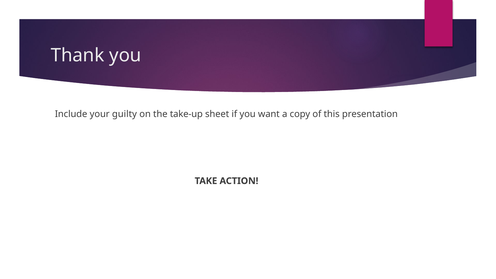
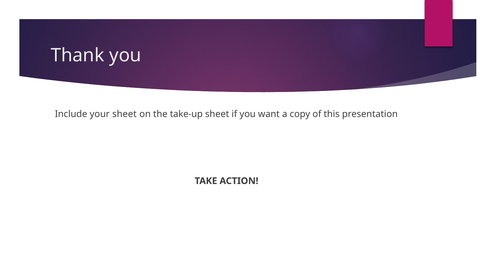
your guilty: guilty -> sheet (124, 114)
